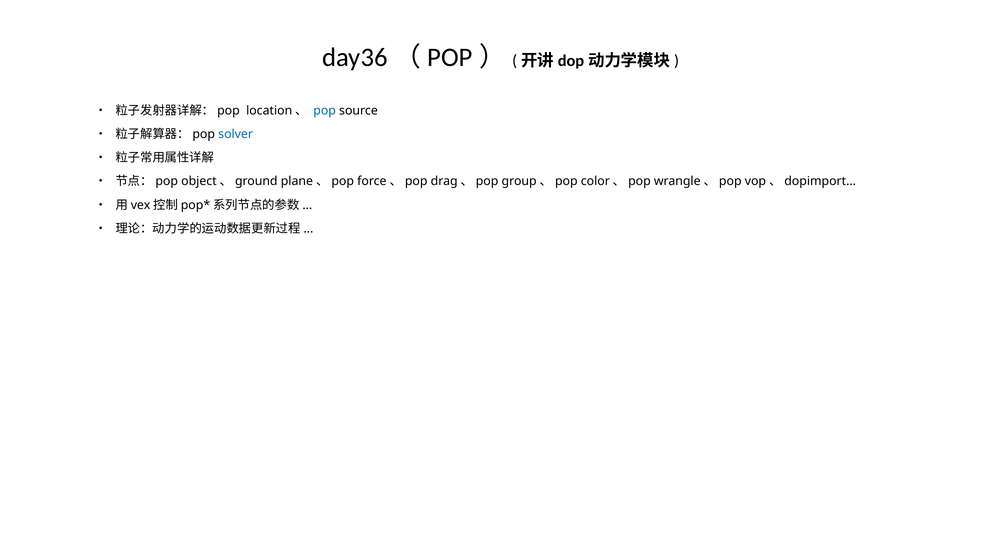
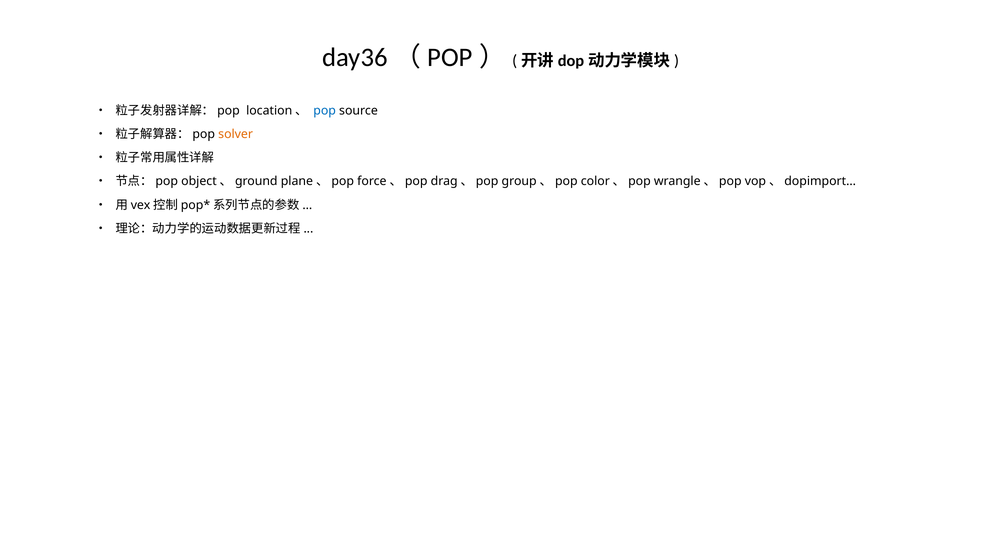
solver colour: blue -> orange (236, 134)
